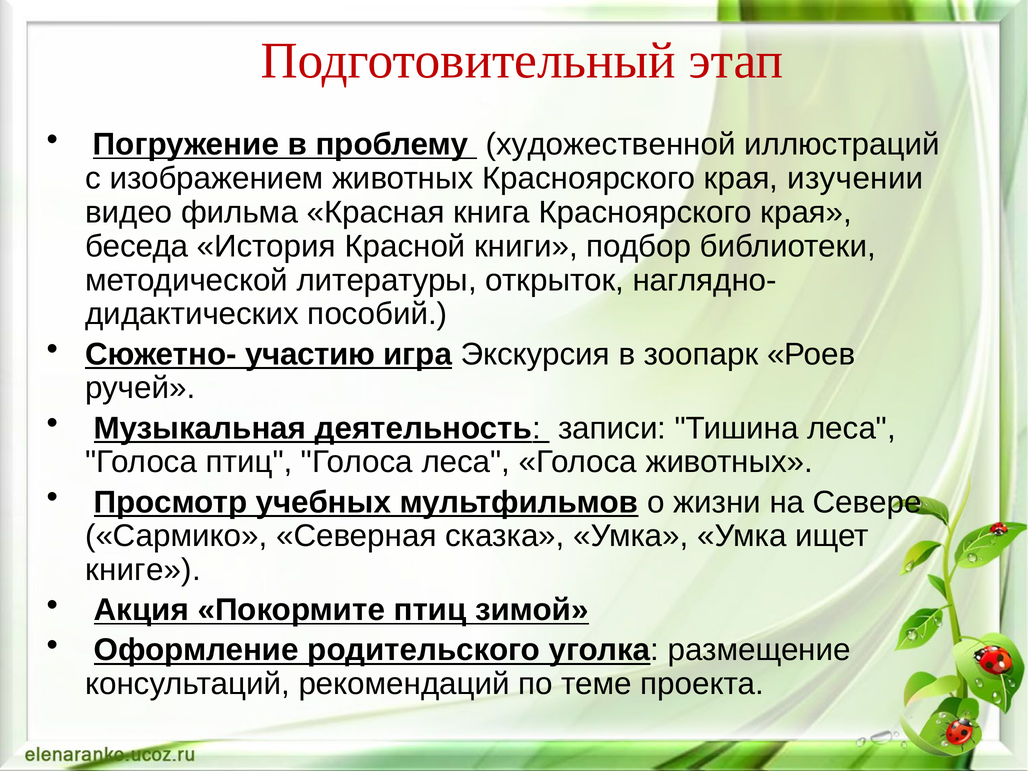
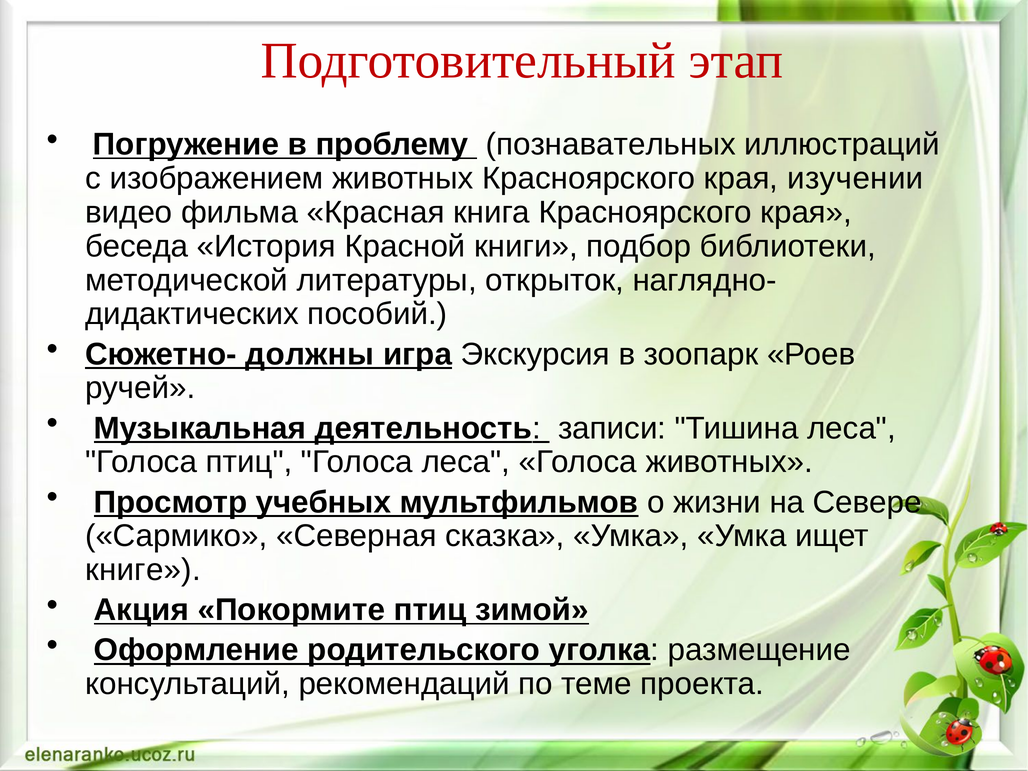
художественной: художественной -> познавательных (611, 145)
участию: участию -> должны (310, 354)
